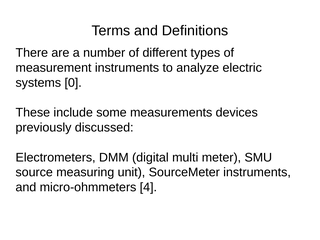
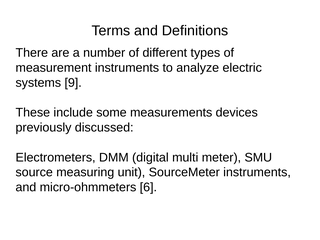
0: 0 -> 9 (73, 83)
4: 4 -> 6 (148, 187)
